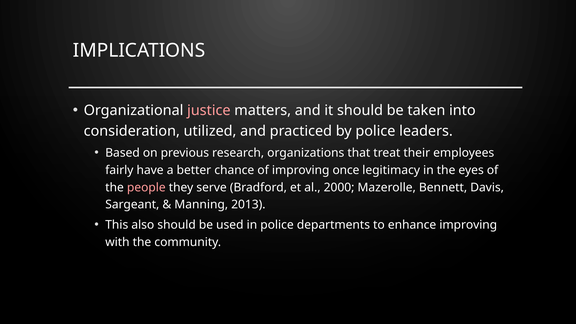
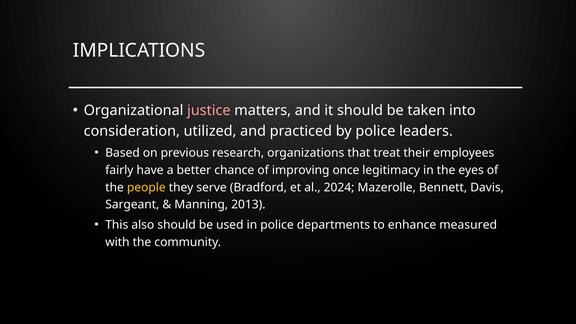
people colour: pink -> yellow (146, 187)
2000: 2000 -> 2024 (339, 187)
enhance improving: improving -> measured (468, 225)
